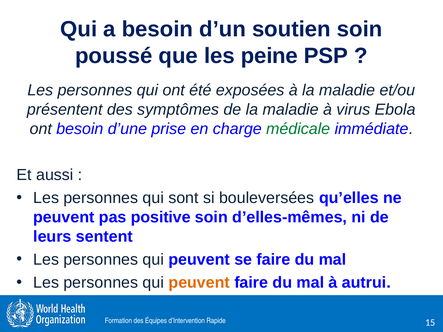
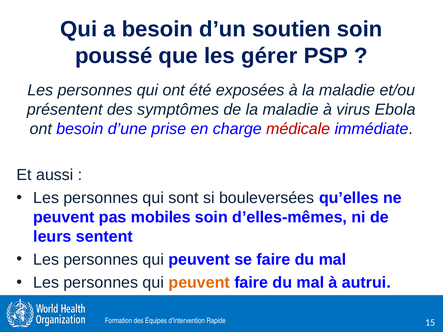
peine: peine -> gérer (269, 56)
médicale colour: green -> red (298, 129)
positive: positive -> mobiles (161, 217)
